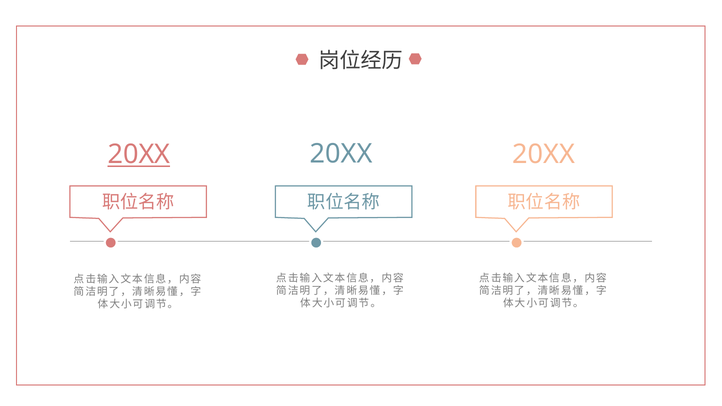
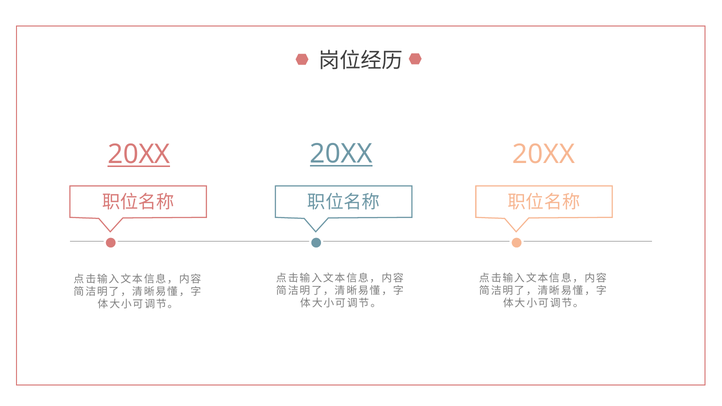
20XX underline: none -> present (341, 154)
